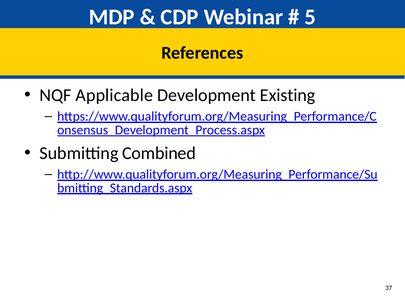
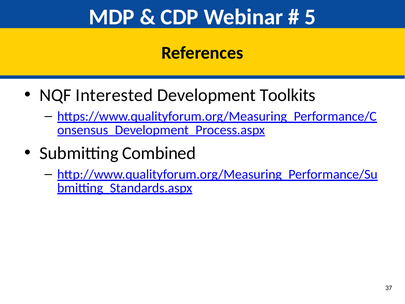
Applicable: Applicable -> Interested (114, 95)
Existing: Existing -> Toolkits (288, 95)
